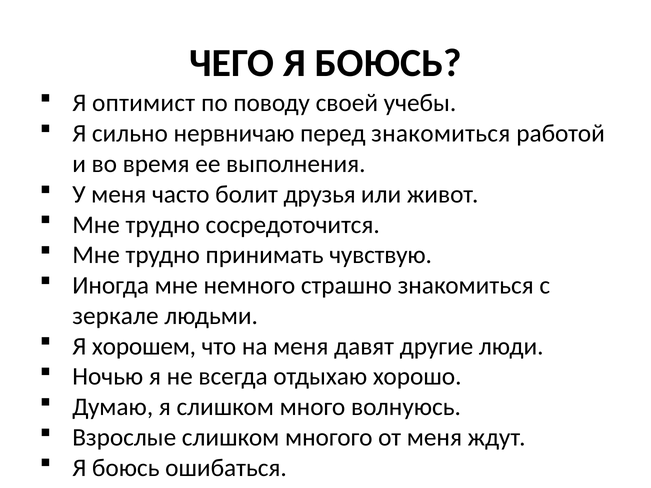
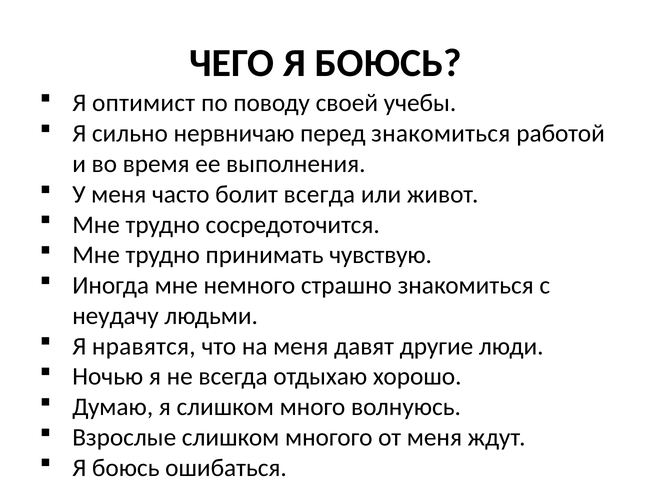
болит друзья: друзья -> всегда (319, 194)
зеркале: зеркале -> неудачу (116, 316)
хорошем: хорошем -> нравятся (144, 346)
